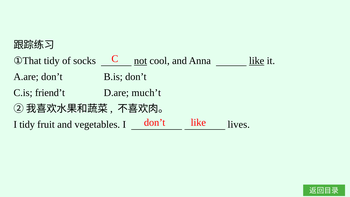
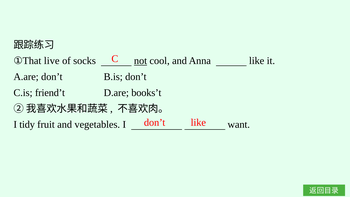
①That tidy: tidy -> live (52, 61)
like underline: present -> none (257, 61)
much’t: much’t -> books’t (146, 93)
lives: lives -> want (239, 124)
